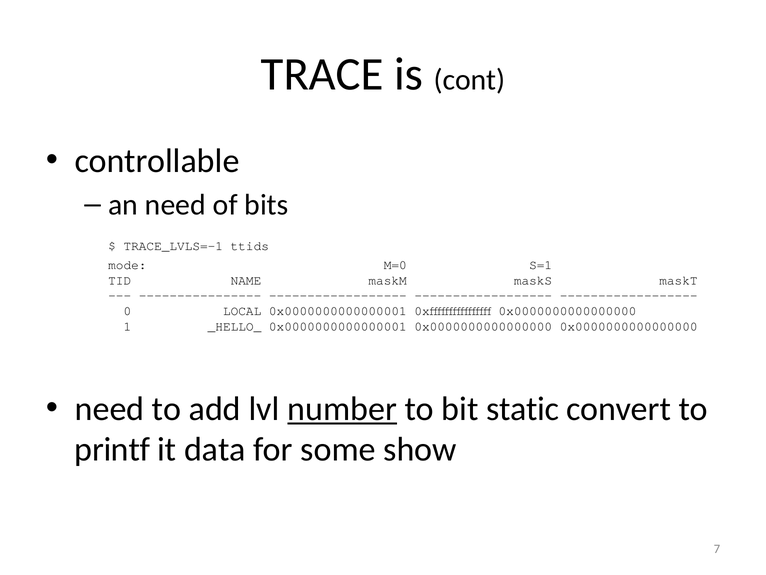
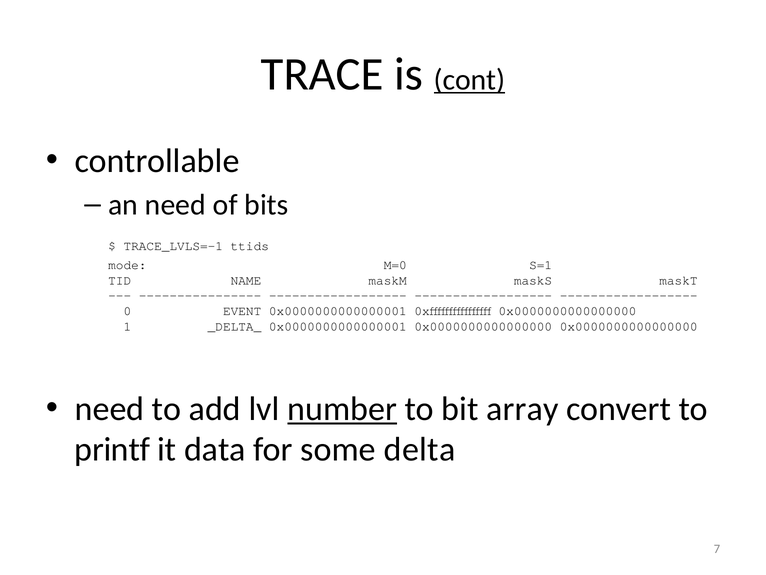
cont underline: none -> present (470, 80)
LOCAL: LOCAL -> EVENT (242, 311)
_HELLO_: _HELLO_ -> _DELTA_ (235, 326)
static: static -> array (522, 408)
show: show -> delta (420, 449)
